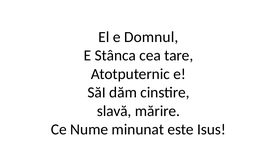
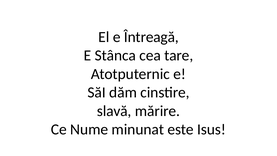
Domnul: Domnul -> Întreagă (151, 37)
